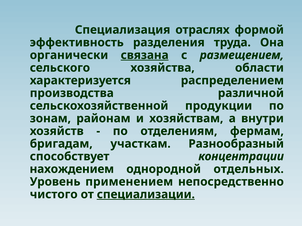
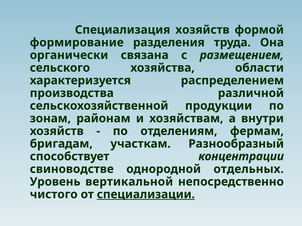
Специализация отраслях: отраслях -> хозяйств (202, 30)
эффективность: эффективность -> формирование (77, 43)
связана underline: present -> none (145, 55)
нахождением: нахождением -> свиноводстве (72, 169)
применением: применением -> вертикальной (129, 182)
